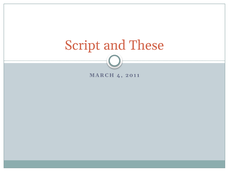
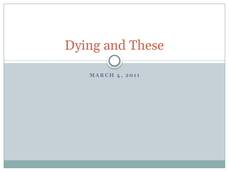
Script: Script -> Dying (82, 45)
